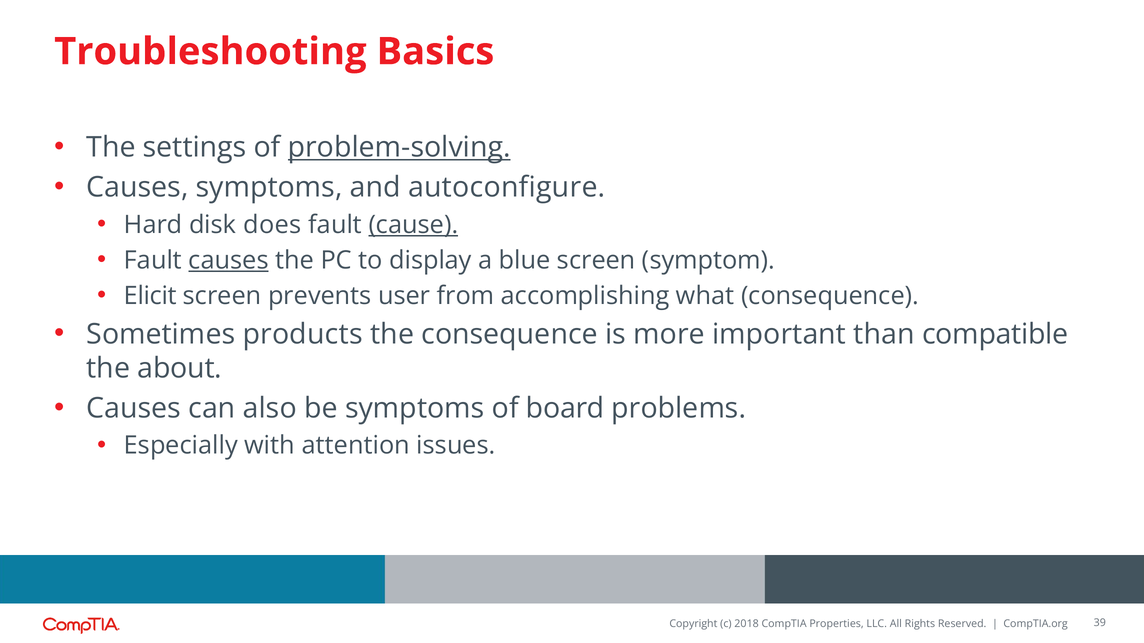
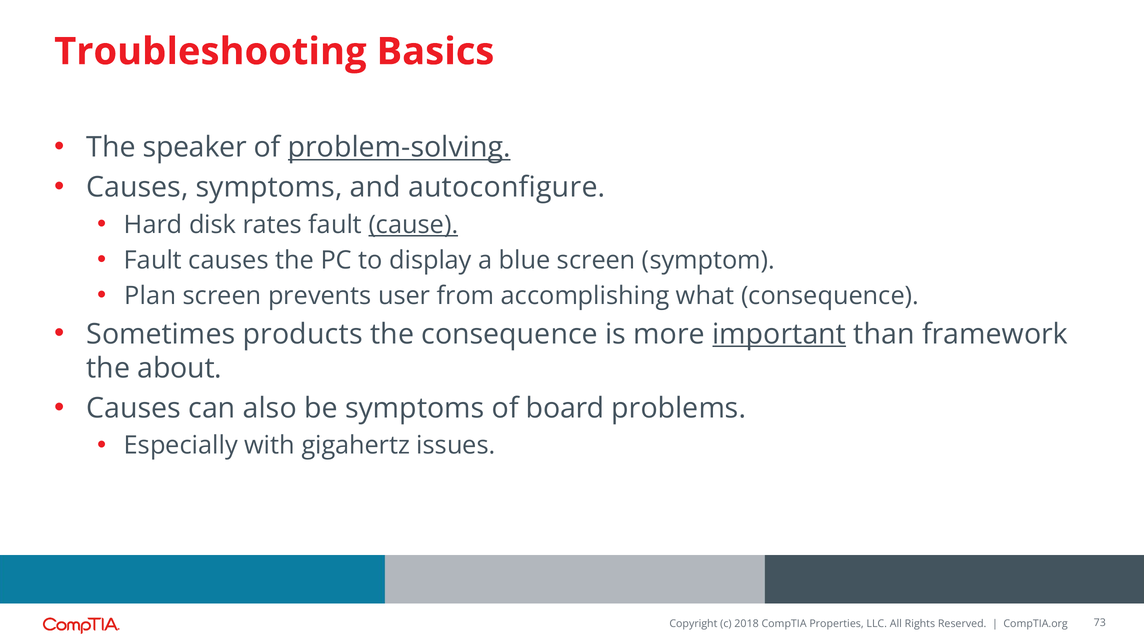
settings: settings -> speaker (195, 148)
does: does -> rates (272, 225)
causes underline: present -> none (229, 260)
Elicit: Elicit -> Plan (150, 296)
important underline: none -> present (779, 334)
compatible: compatible -> framework (995, 334)
attention: attention -> gigahertz (356, 446)
39: 39 -> 73 (1100, 623)
